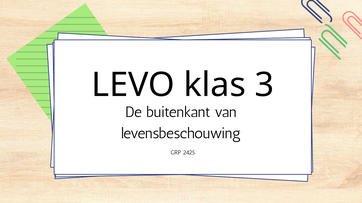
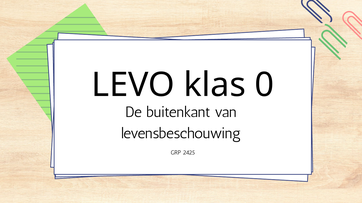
3: 3 -> 0 (264, 85)
